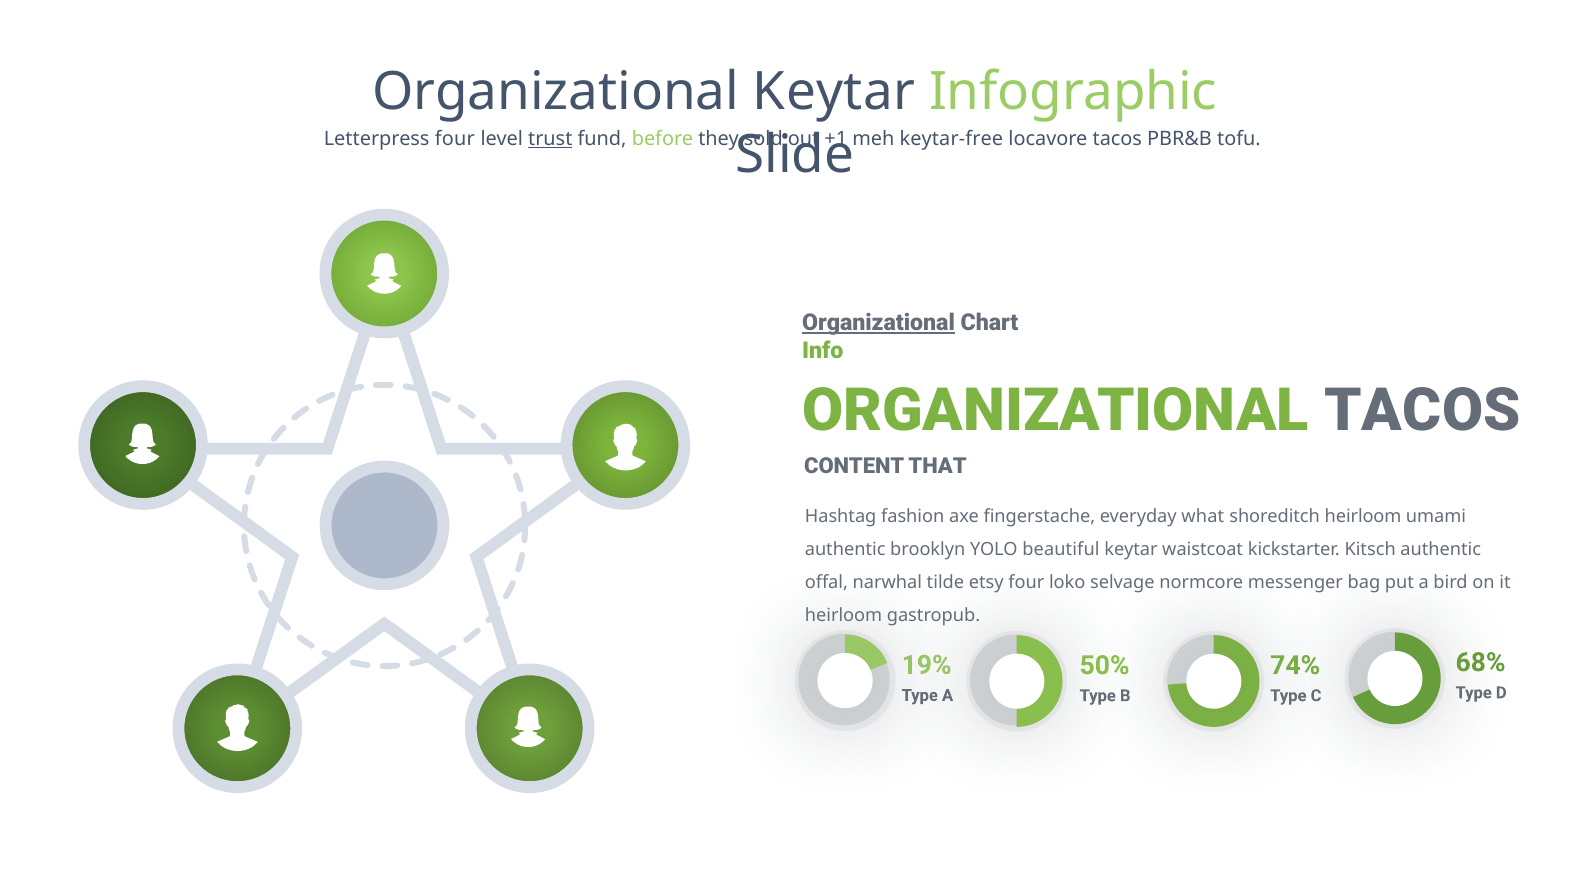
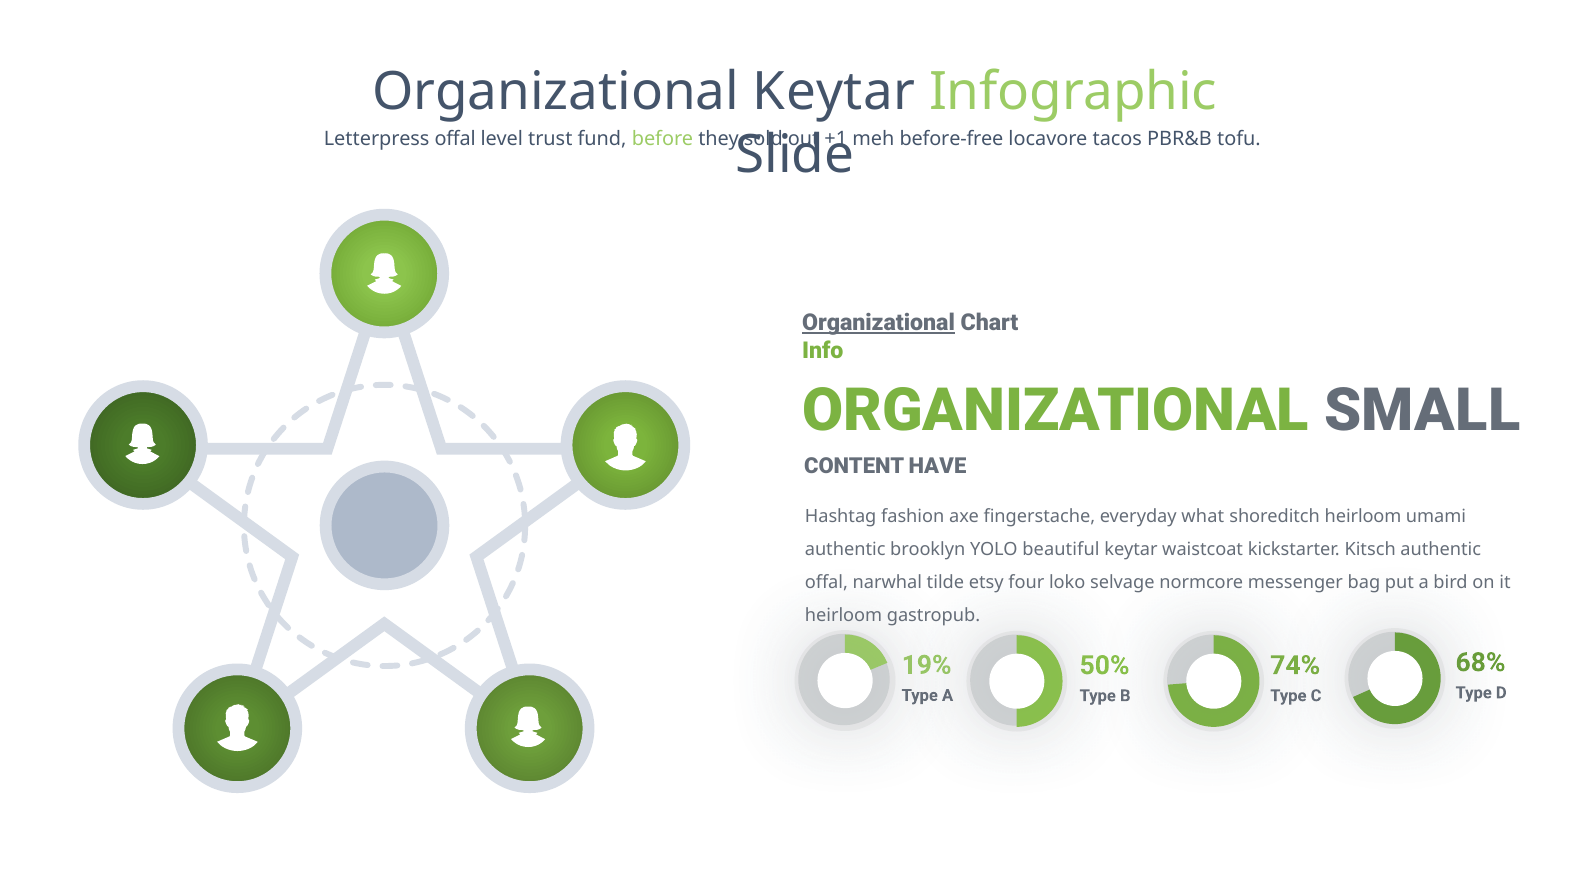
Letterpress four: four -> offal (455, 139)
trust underline: present -> none (550, 139)
keytar-free: keytar-free -> before-free (952, 139)
ORGANIZATIONAL TACOS: TACOS -> SMALL (1422, 411)
THAT: THAT -> HAVE (938, 467)
